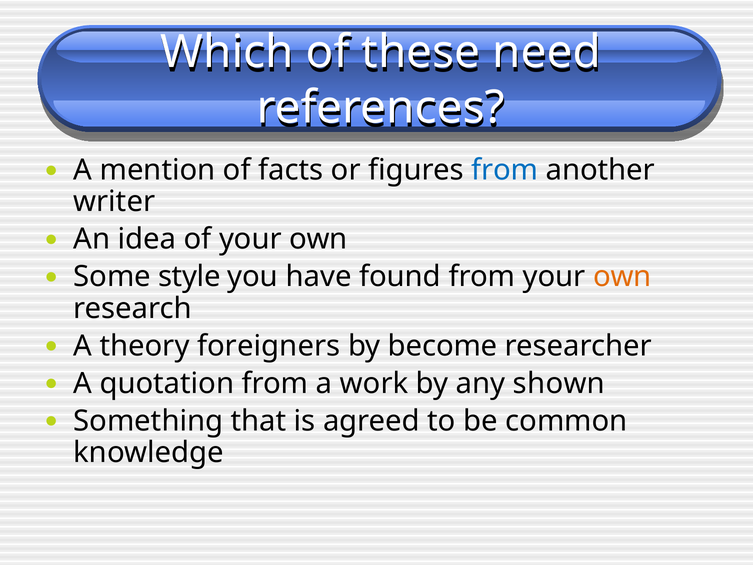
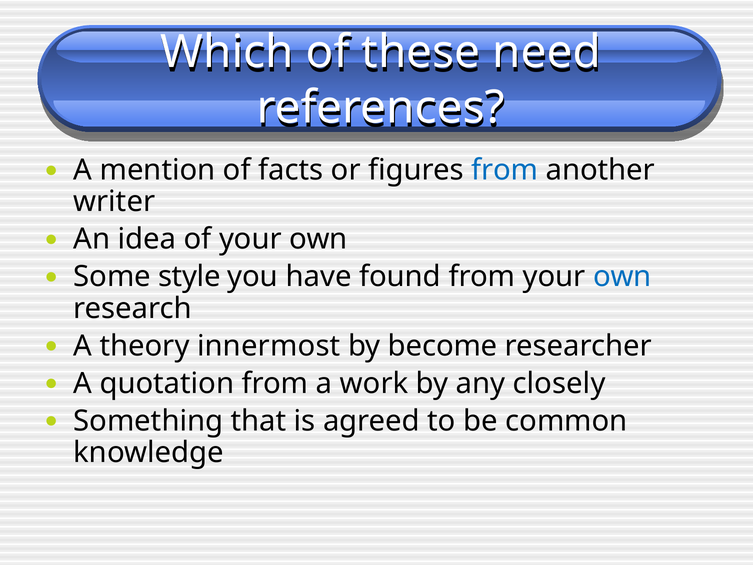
own colour: orange -> blue (622, 277)
foreigners: foreigners -> innermost (269, 346)
shown: shown -> closely (559, 383)
